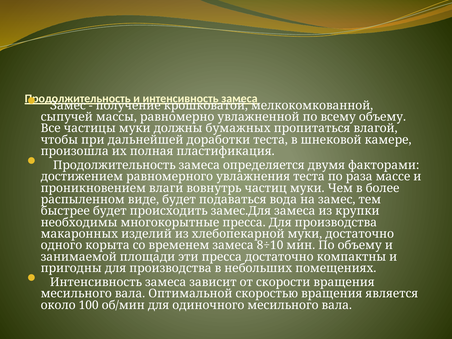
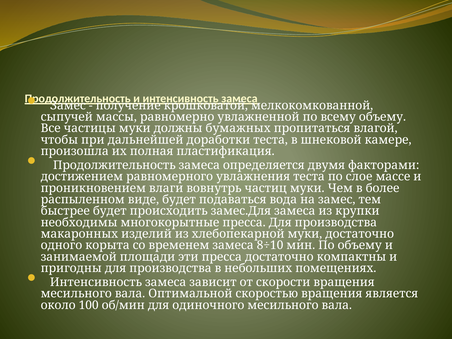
раза: раза -> слое (359, 177)
